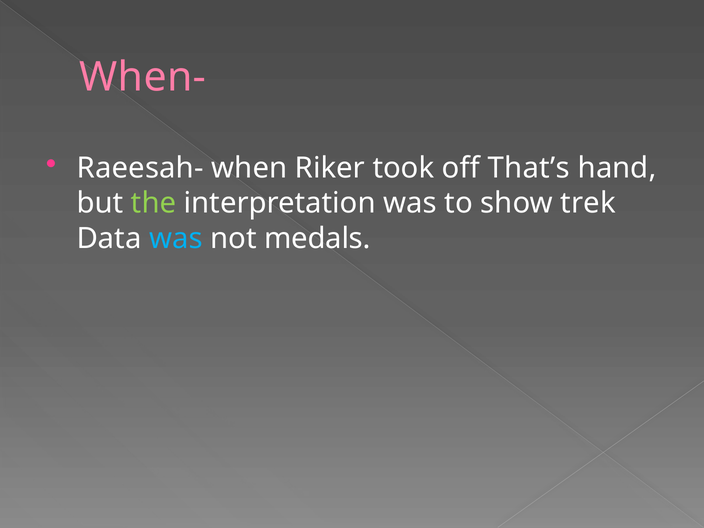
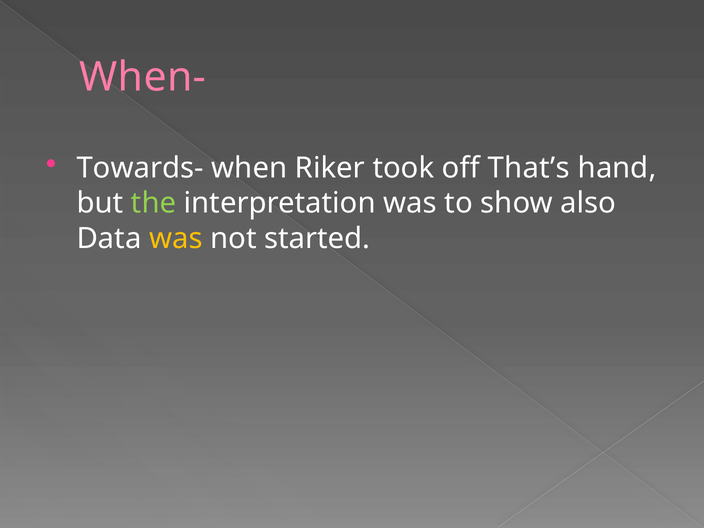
Raeesah-: Raeesah- -> Towards- (140, 168)
trek: trek -> also (588, 203)
was colour: light blue -> yellow (176, 238)
medals: medals -> started (317, 238)
